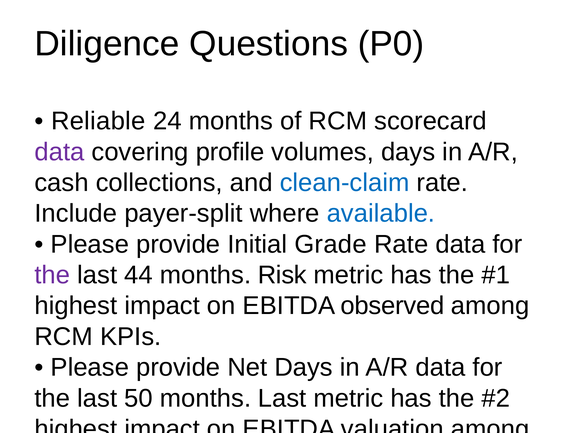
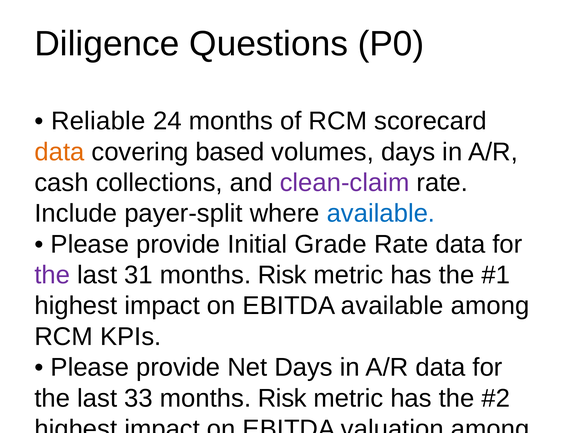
data colour: purple -> orange (59, 152)
profile: profile -> based (230, 152)
clean-claim colour: blue -> purple (345, 183)
44: 44 -> 31 (139, 275)
EBITDA observed: observed -> available (392, 306)
50: 50 -> 33 (139, 398)
Last: Last -> Risk (282, 398)
